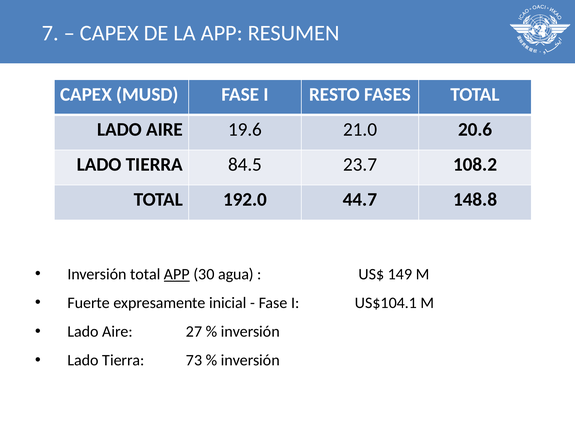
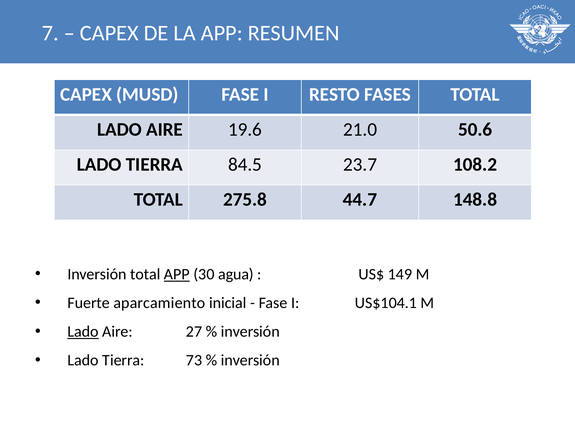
20.6: 20.6 -> 50.6 (475, 130)
192.0: 192.0 -> 275.8 (245, 200)
expresamente: expresamente -> aparcamiento (159, 303)
Lado underline: none -> present (83, 332)
